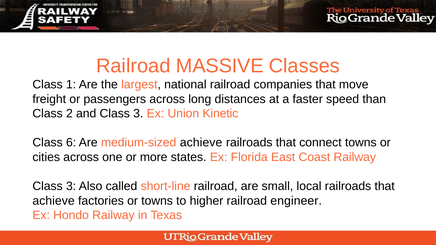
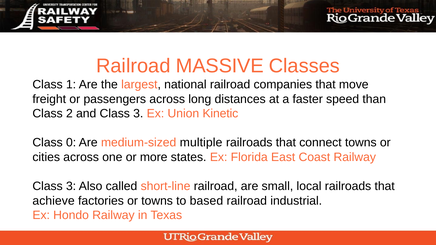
6: 6 -> 0 (71, 143)
medium-sized achieve: achieve -> multiple (201, 143)
higher: higher -> based (206, 201)
engineer: engineer -> industrial (296, 201)
